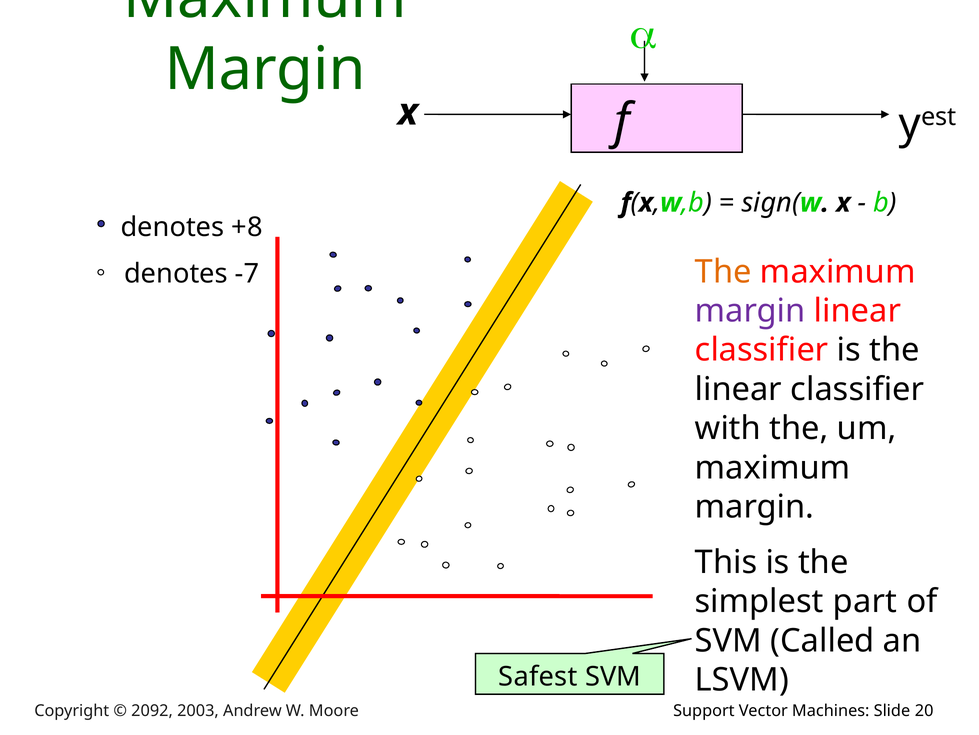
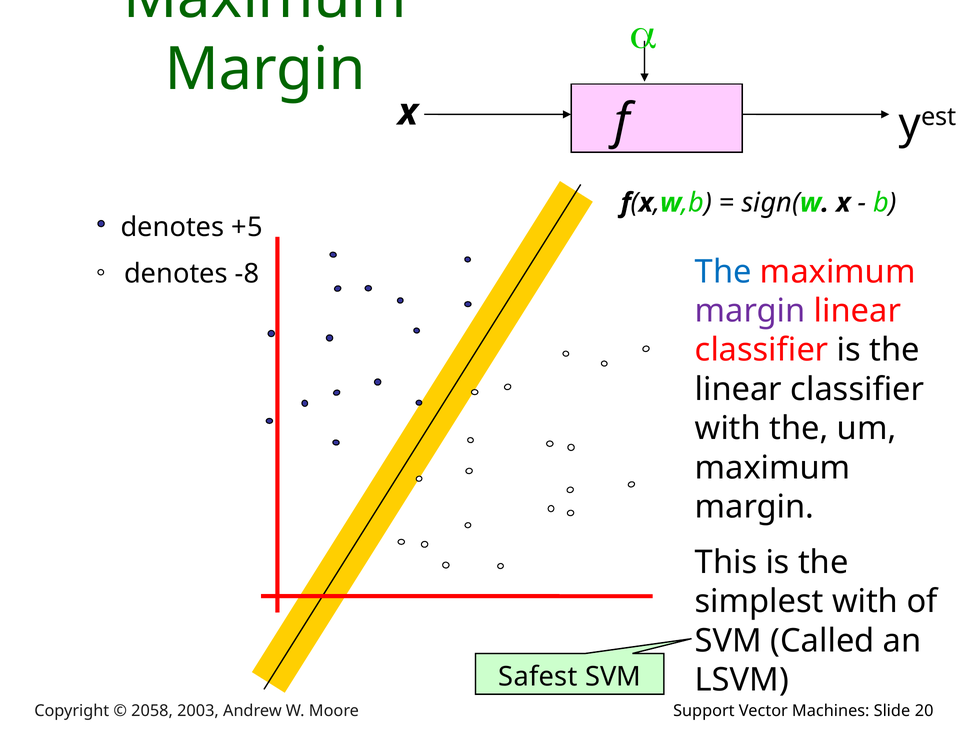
+8: +8 -> +5 (247, 227)
The colour: orange -> blue (723, 271)
-7: -7 -> -8 (247, 273)
simplest part: part -> with (865, 601)
2092: 2092 -> 2058 (152, 710)
